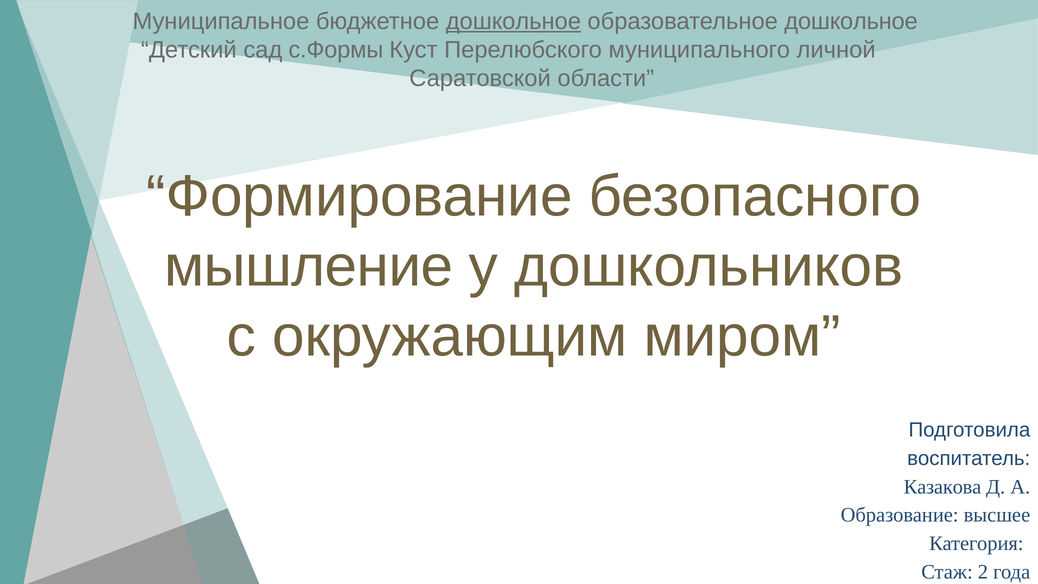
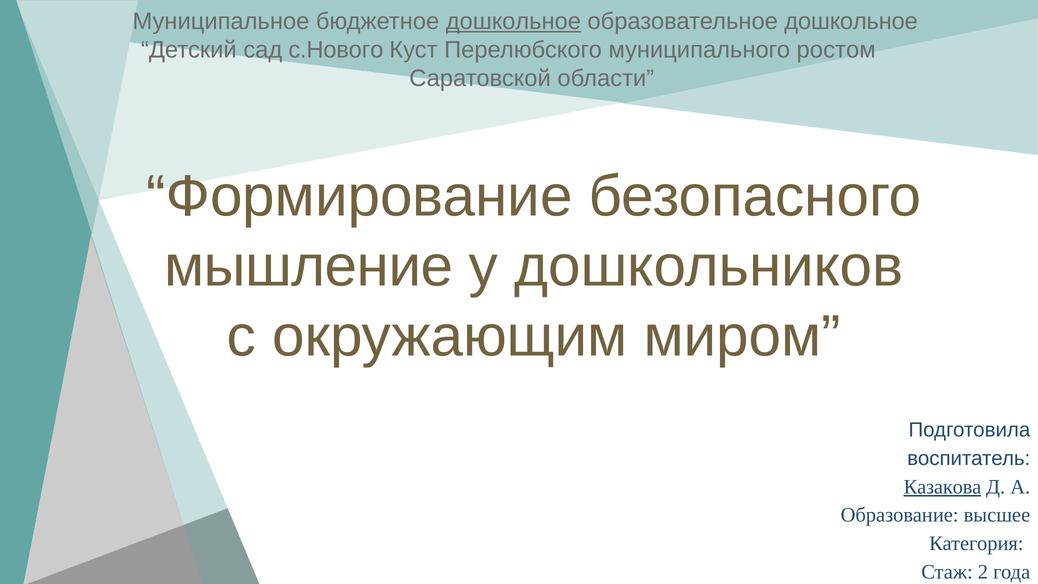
с.Формы: с.Формы -> с.Нового (336, 50)
личной: личной -> ростом (836, 50)
Казакова underline: none -> present (942, 487)
